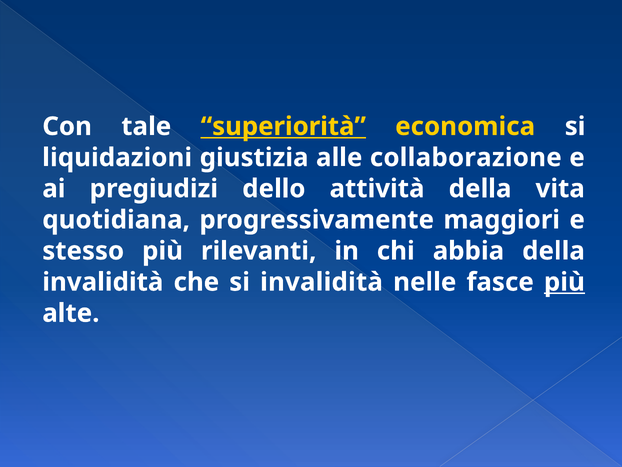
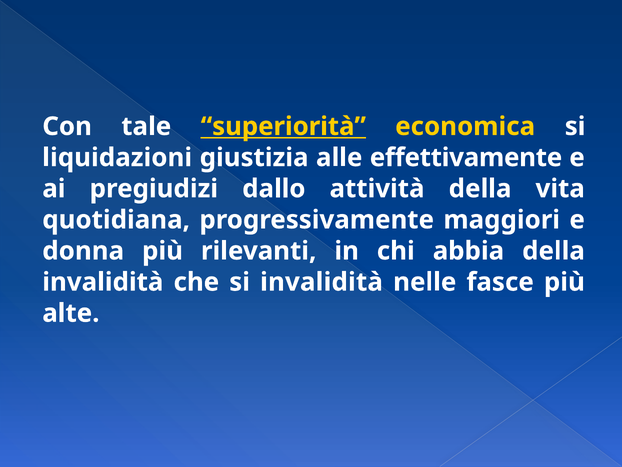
collaborazione: collaborazione -> effettivamente (466, 157)
dello: dello -> dallo (274, 189)
stesso: stesso -> donna (83, 251)
più underline: present -> none (564, 282)
